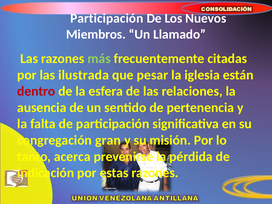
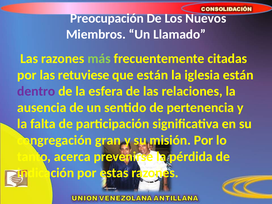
Participación: Participación -> Preocupación (107, 18)
ilustrada: ilustrada -> retuviese (84, 75)
que pesar: pesar -> están (152, 75)
dentro colour: red -> purple (36, 91)
